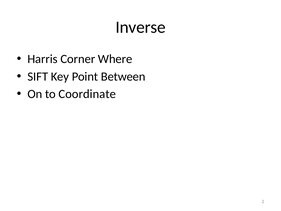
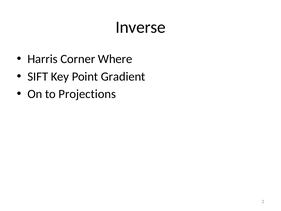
Between: Between -> Gradient (123, 76)
Coordinate: Coordinate -> Projections (87, 94)
